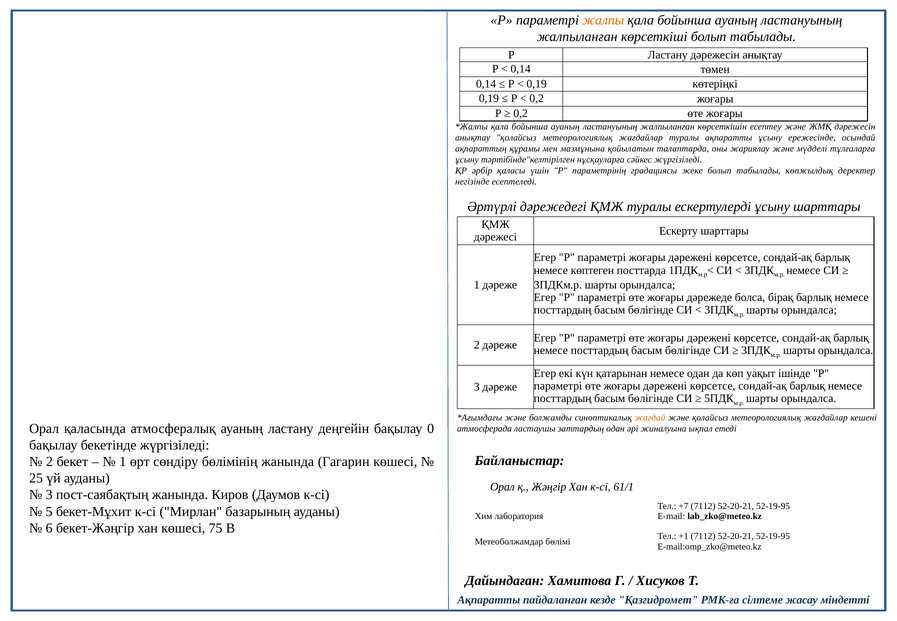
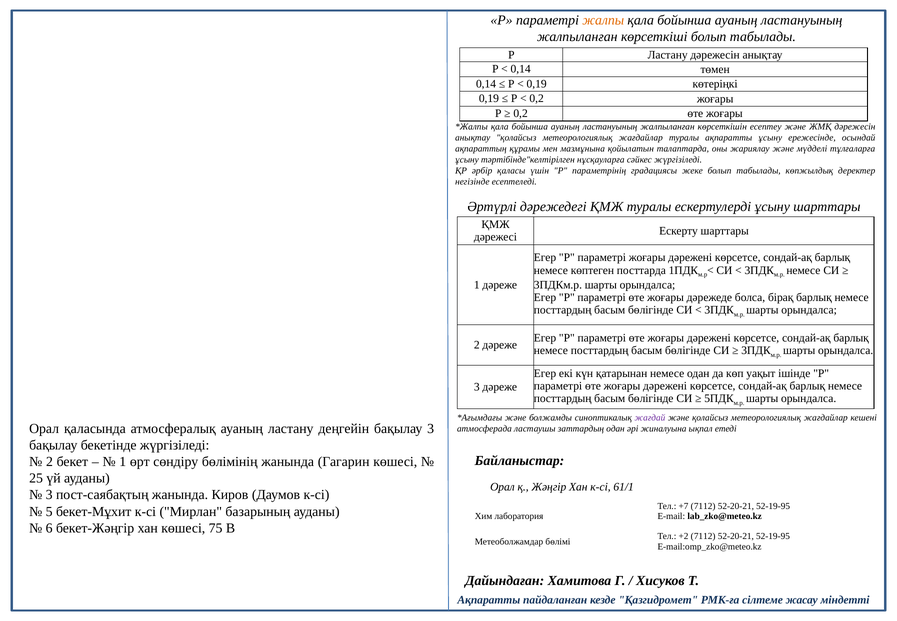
жағдай colour: orange -> purple (650, 418)
бақылау 0: 0 -> 3 (431, 429)
+1: +1 -> +2 (684, 536)
